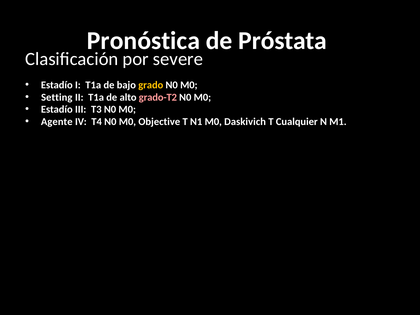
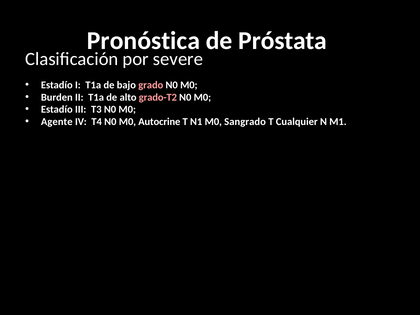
grado colour: yellow -> pink (151, 85)
Setting: Setting -> Burden (57, 97)
Objective: Objective -> Autocrine (159, 122)
Daskivich: Daskivich -> Sangrado (245, 122)
